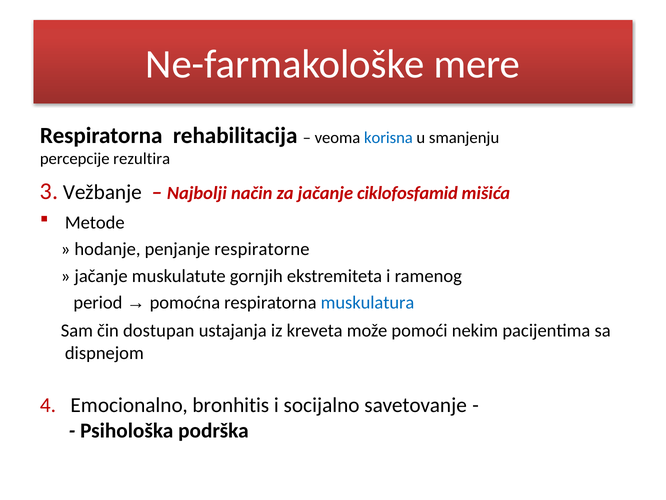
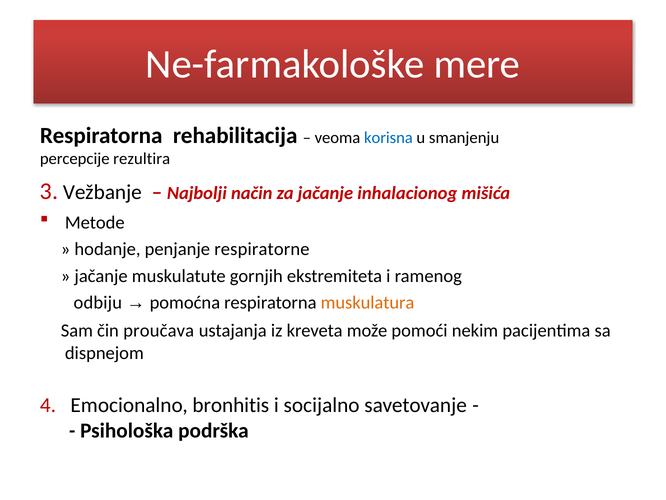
ciklofosfamid: ciklofosfamid -> inhalacionog (407, 193)
period: period -> odbiju (98, 302)
muskulatura colour: blue -> orange (368, 302)
dostupan: dostupan -> proučava (159, 330)
